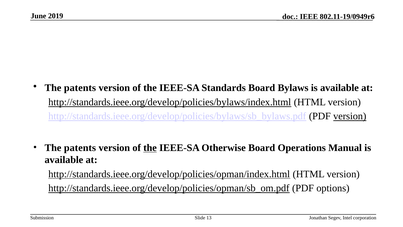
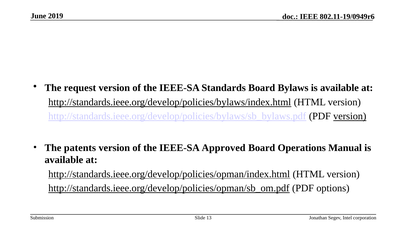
patents: patents -> request (80, 88)
the underline: present -> none (150, 148)
Otherwise: Otherwise -> Approved (224, 148)
